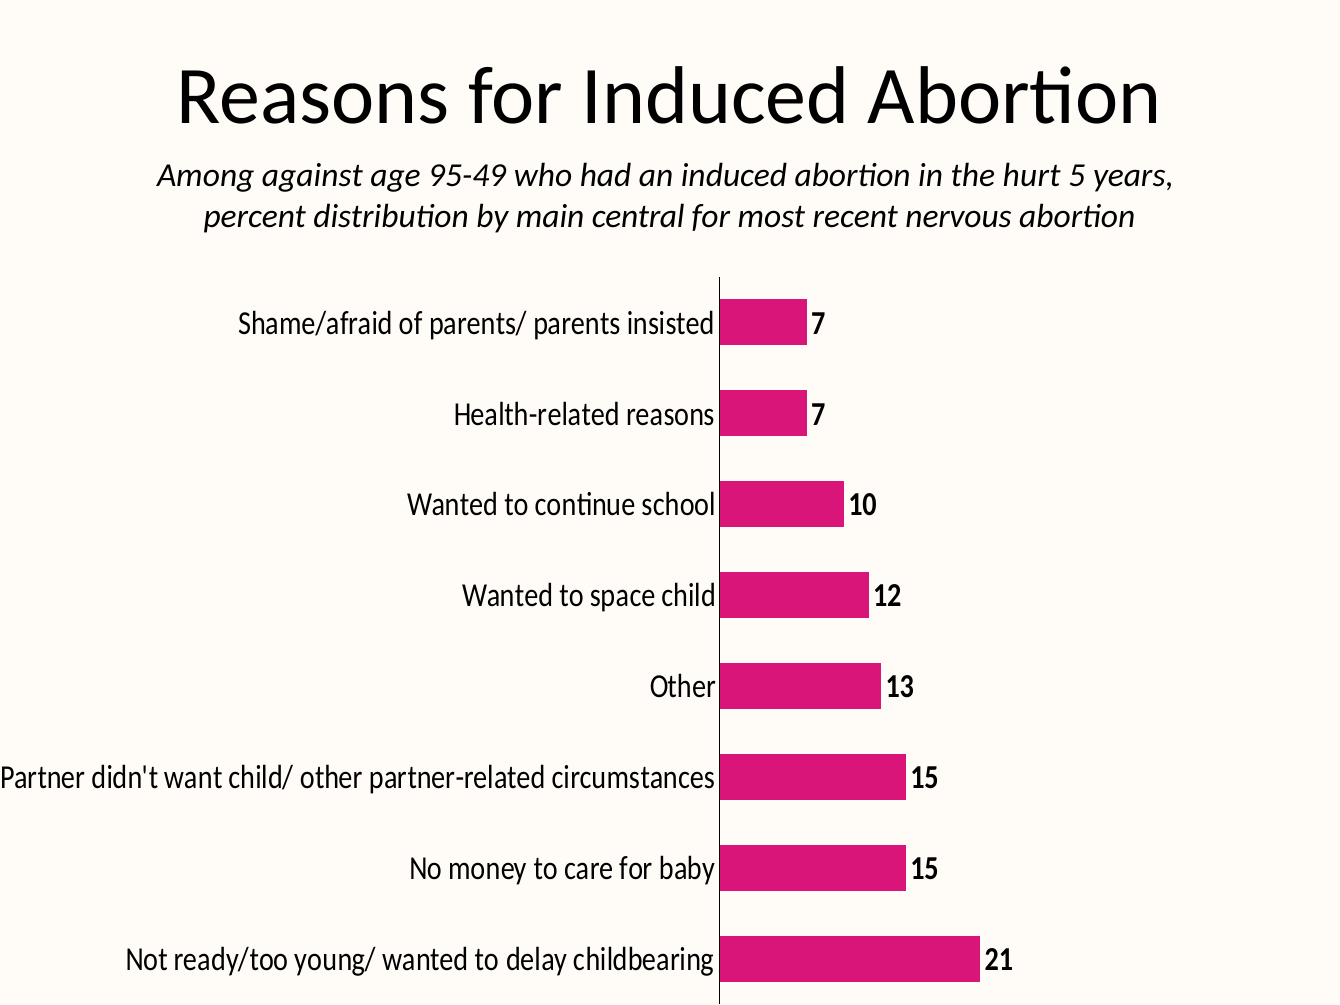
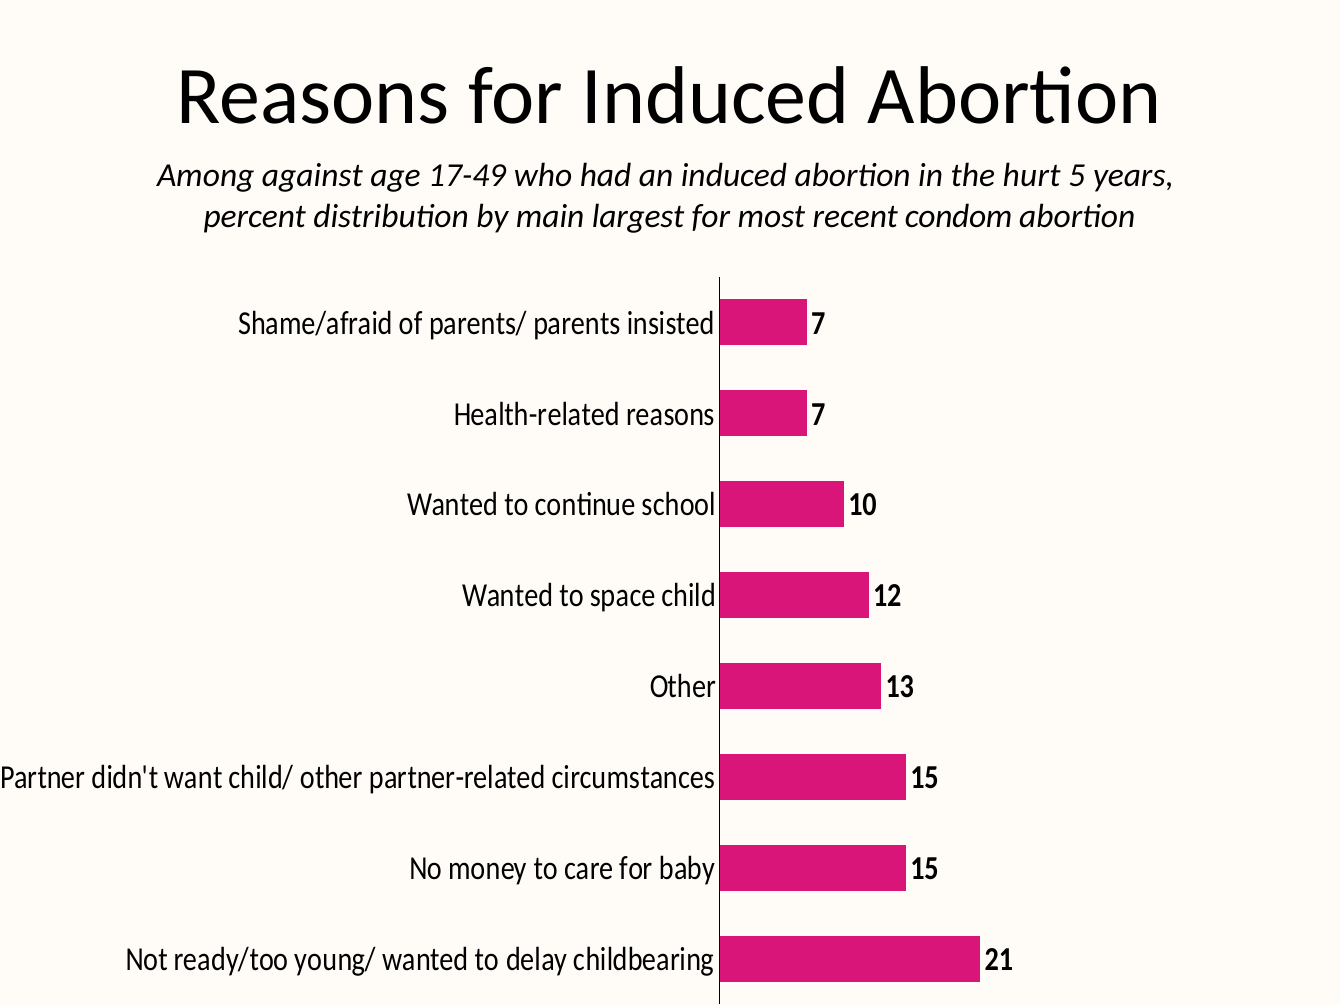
95-49: 95-49 -> 17-49 (467, 176)
central: central -> largest (638, 216)
nervous: nervous -> condom (959, 216)
